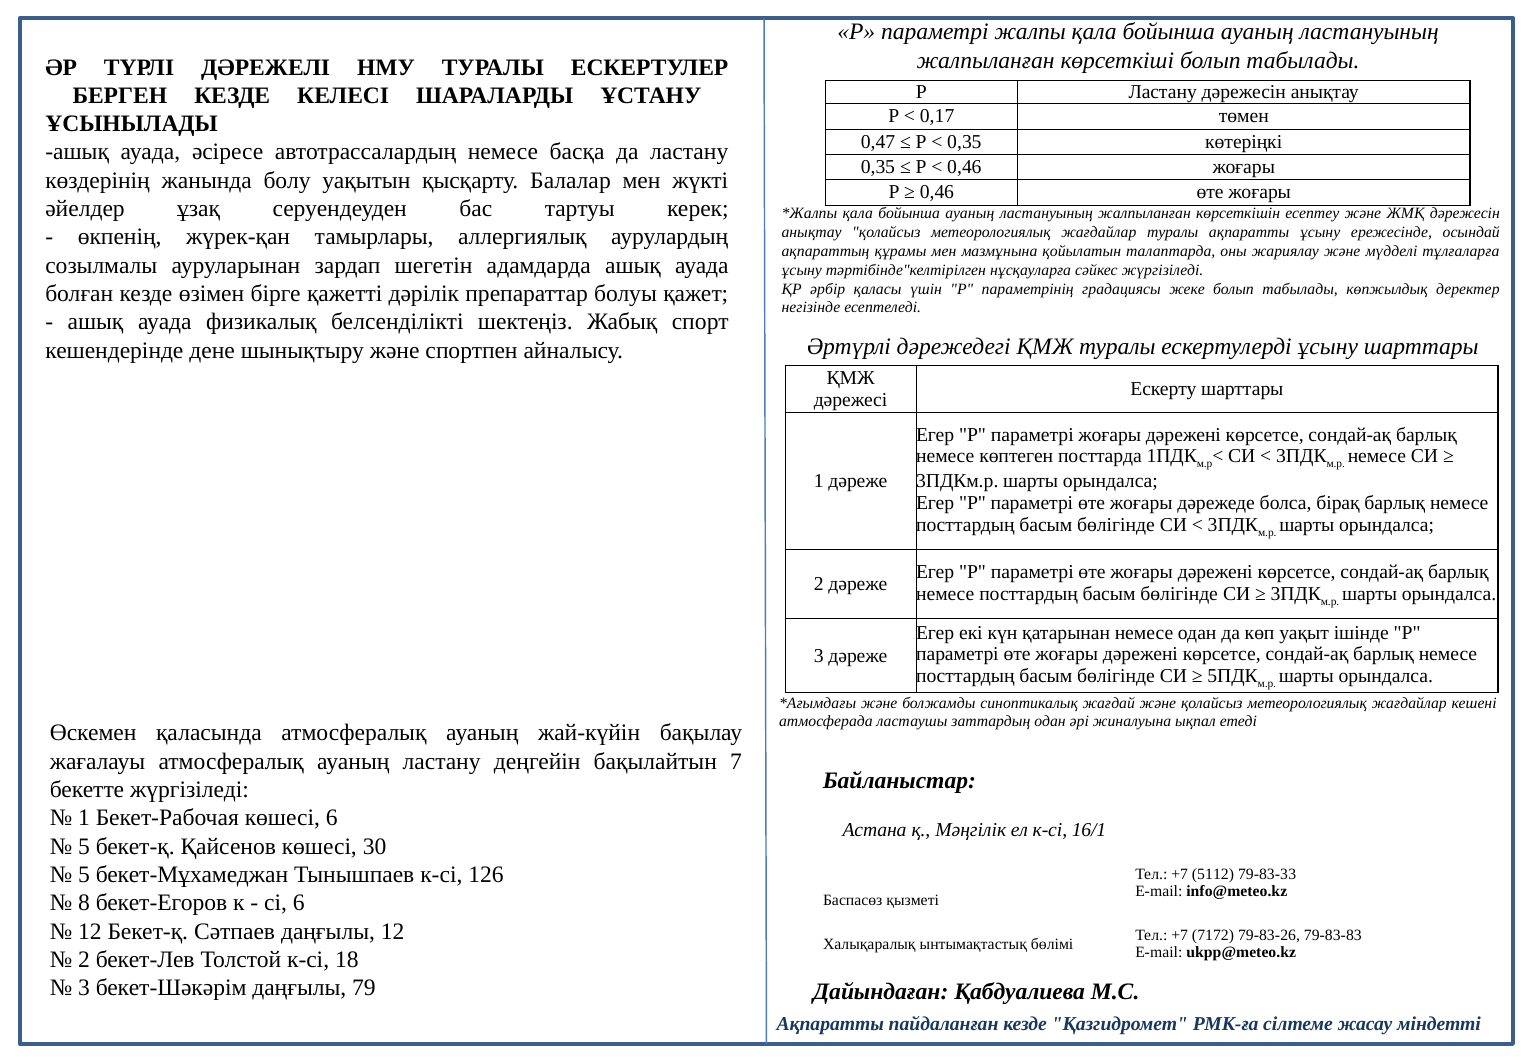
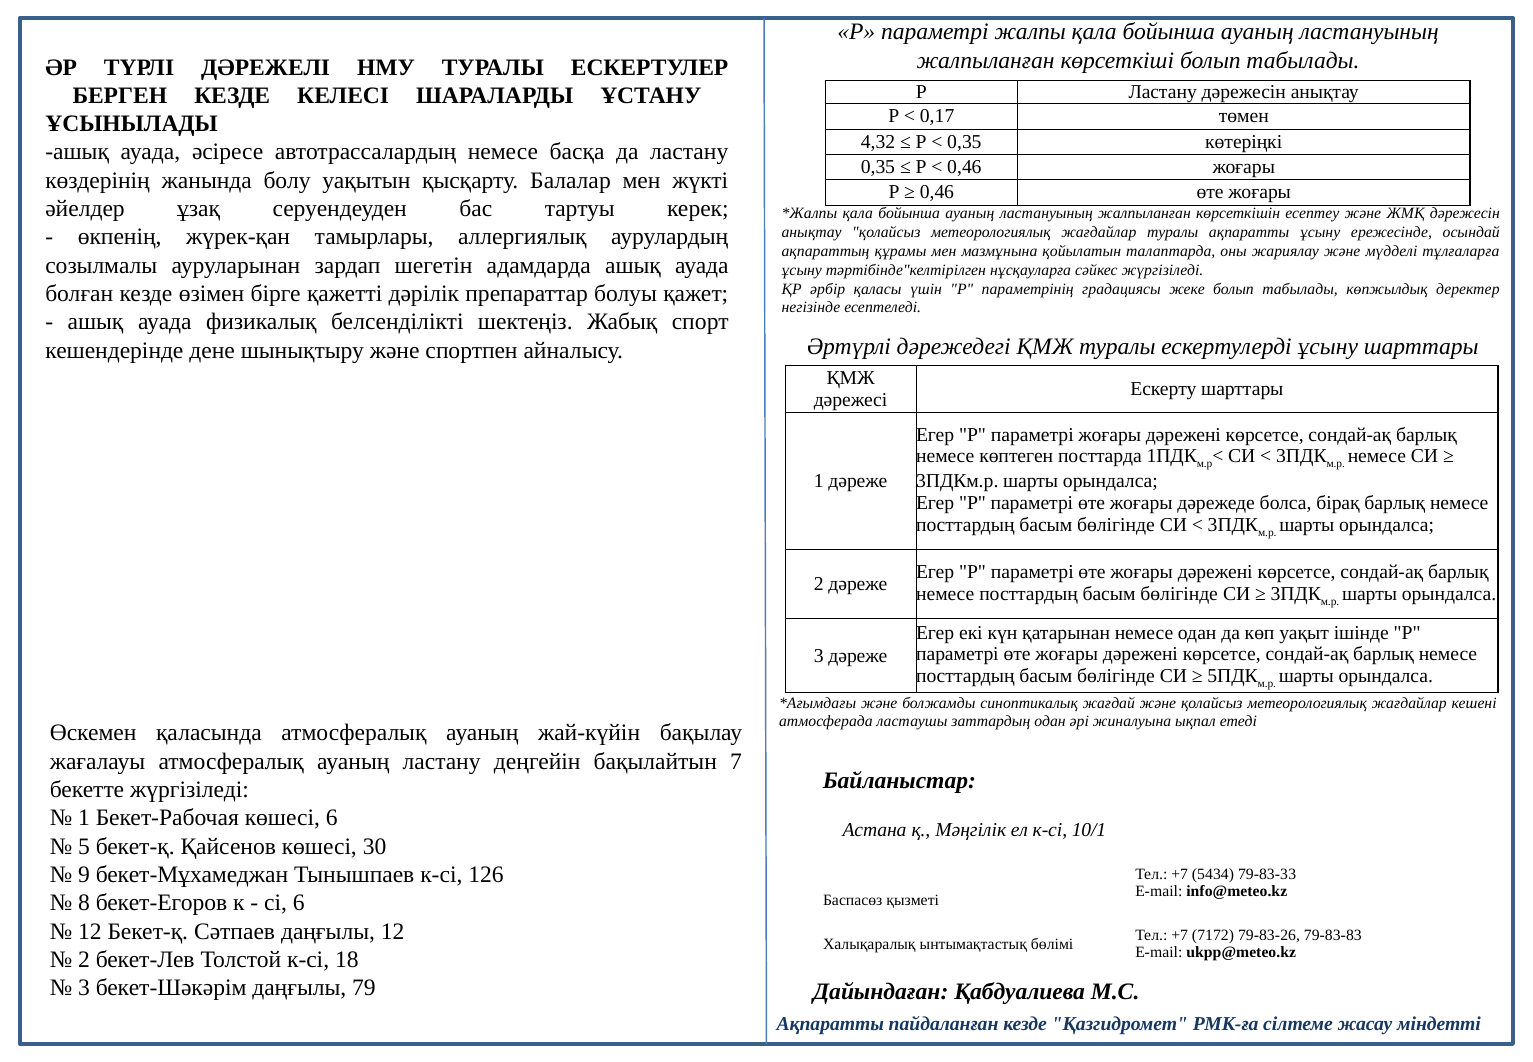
0,47: 0,47 -> 4,32 (878, 141)
16/1: 16/1 -> 10/1 (1089, 830)
5: 5 -> 9 (84, 874)
5112: 5112 -> 5434 (1213, 873)
